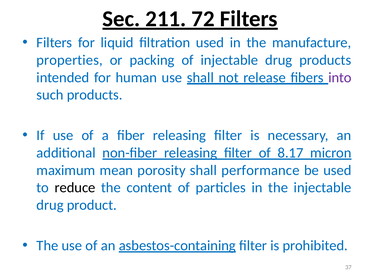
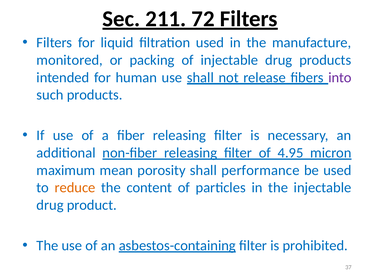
properties: properties -> monitored (70, 60)
8.17: 8.17 -> 4.95 (291, 153)
reduce colour: black -> orange (75, 188)
